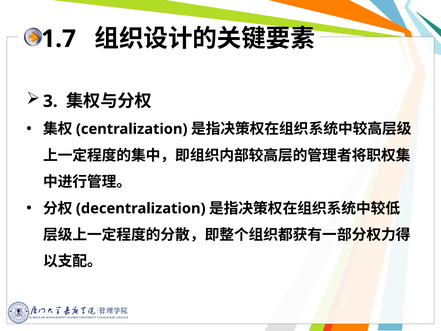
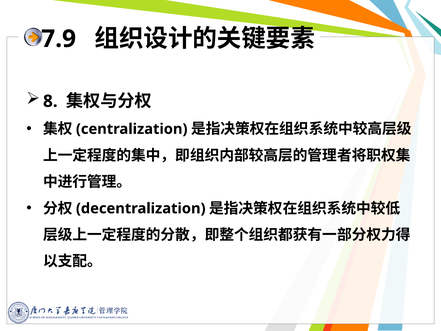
1.7: 1.7 -> 7.9 (59, 39)
3: 3 -> 8 (50, 101)
